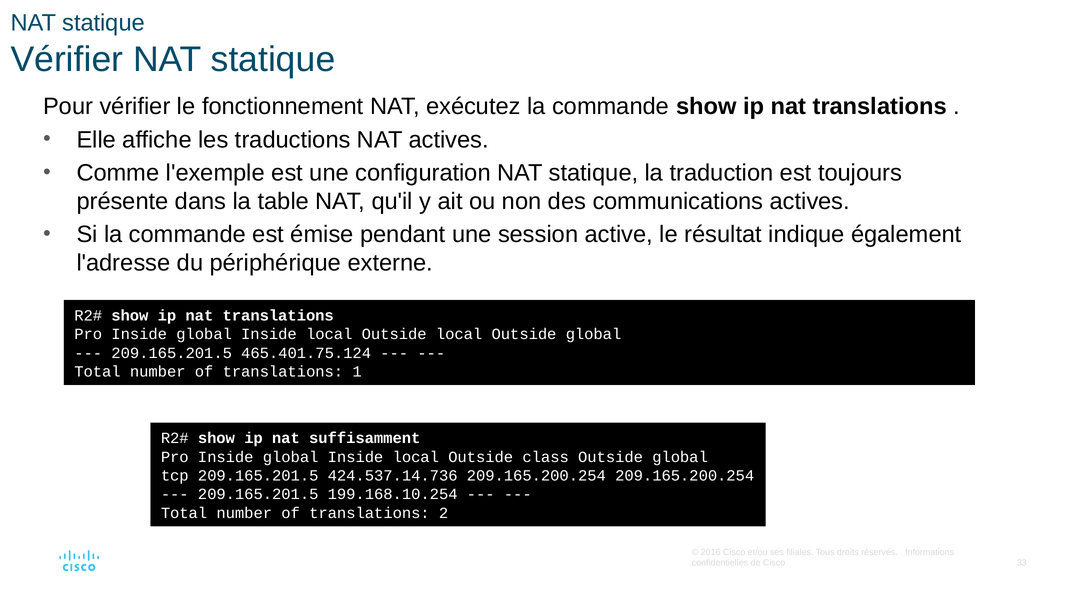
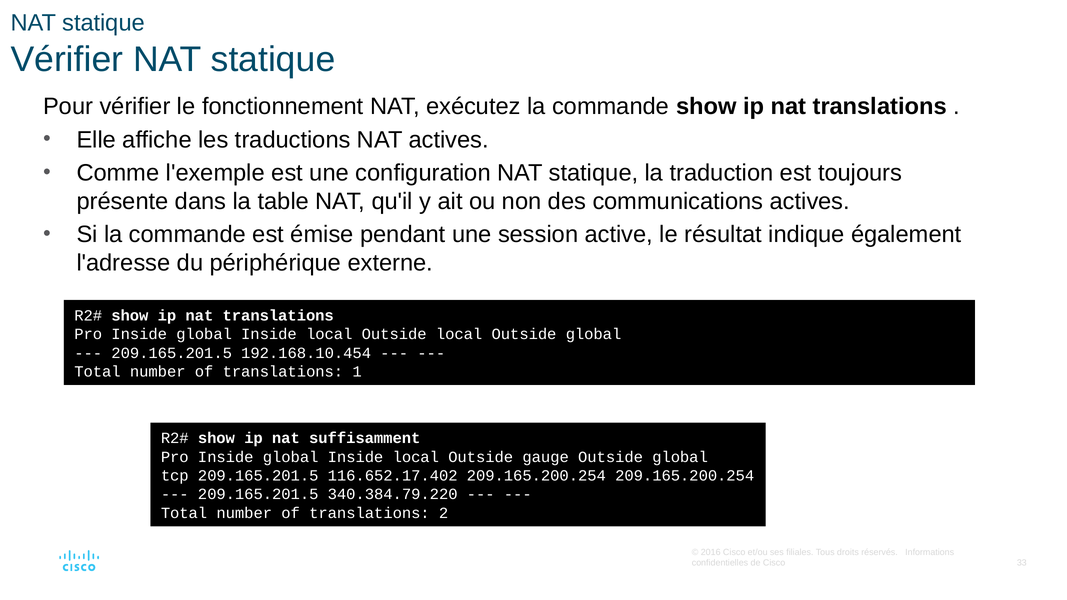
465.401.75.124: 465.401.75.124 -> 192.168.10.454 (306, 353)
class: class -> gauge (546, 457)
424.537.14.736: 424.537.14.736 -> 116.652.17.402 (393, 476)
199.168.10.254: 199.168.10.254 -> 340.384.79.220 (393, 494)
